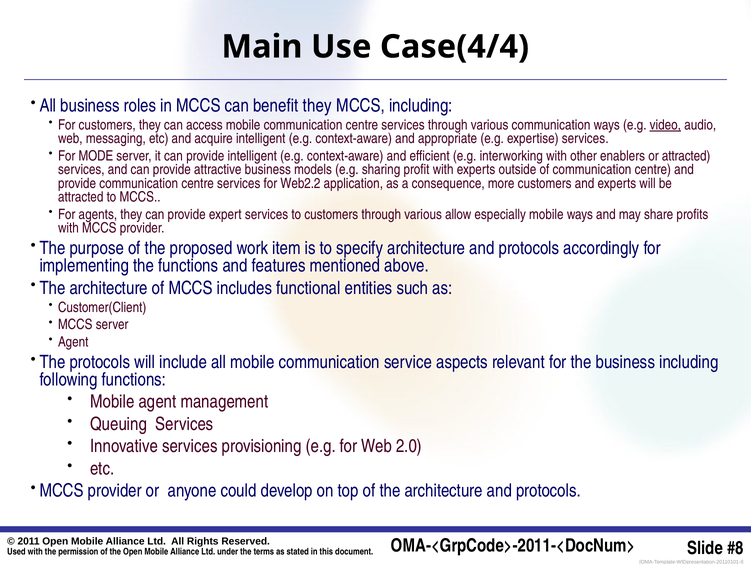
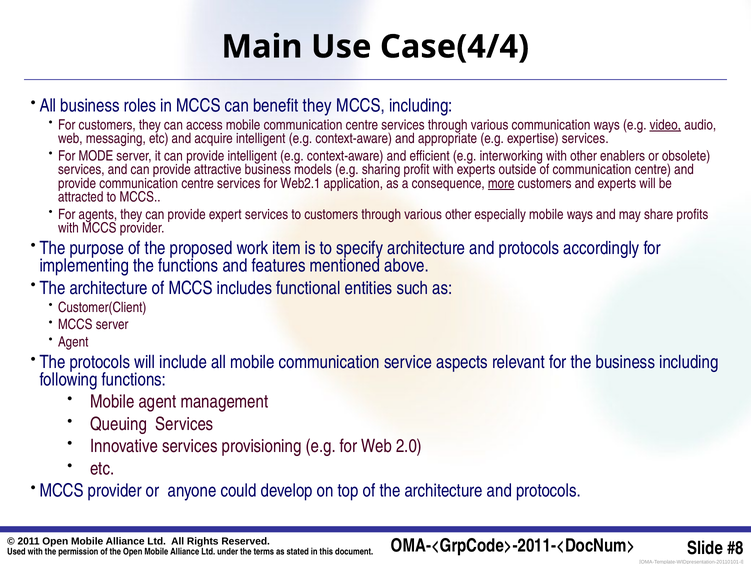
or attracted: attracted -> obsolete (686, 156)
Web2.2: Web2.2 -> Web2.1 (300, 183)
more underline: none -> present (501, 183)
various allow: allow -> other (458, 214)
